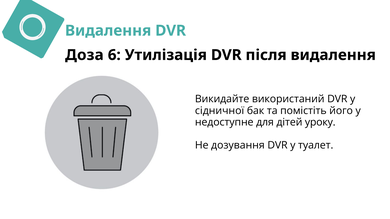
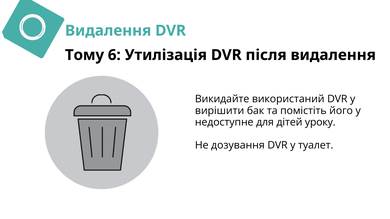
Доза: Доза -> Тому (85, 55)
сідничної: сідничної -> вирішити (220, 111)
